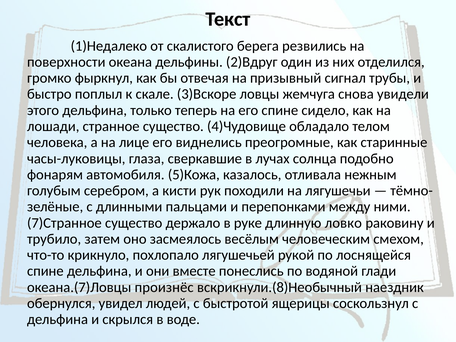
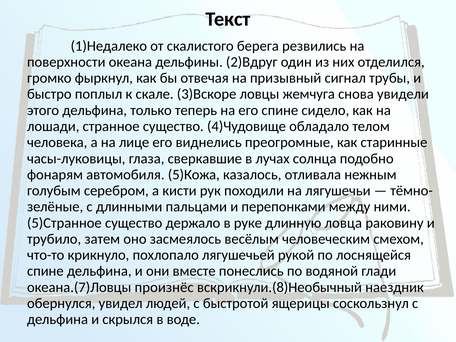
7)Странное: 7)Странное -> 5)Странное (64, 223)
ловко: ловко -> ловца (343, 223)
